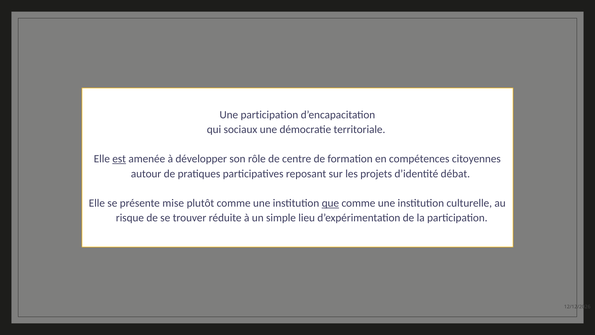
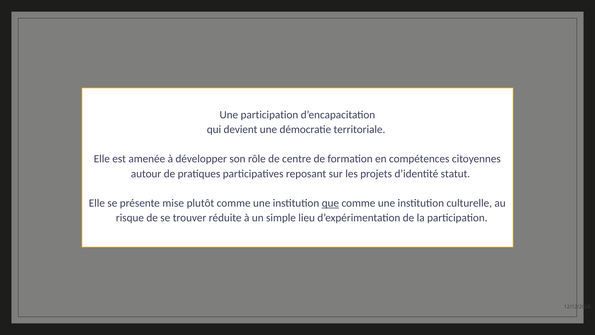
sociaux: sociaux -> devient (241, 129)
est underline: present -> none (119, 159)
débat: débat -> statut (455, 174)
